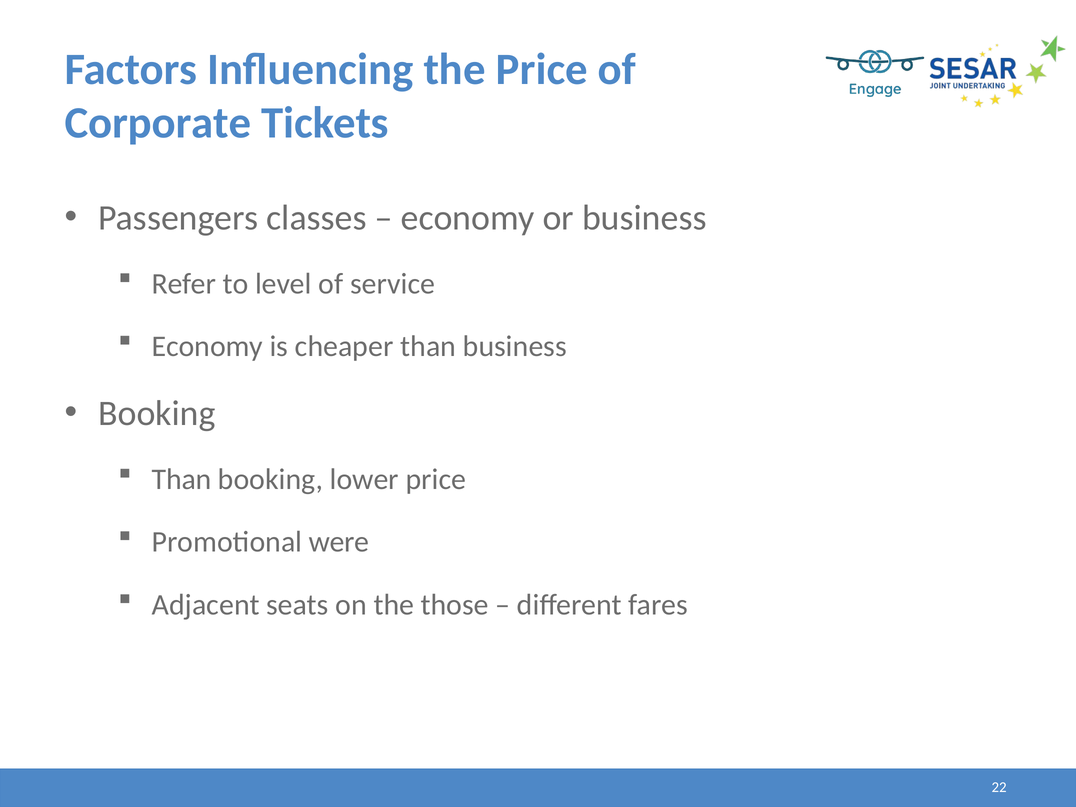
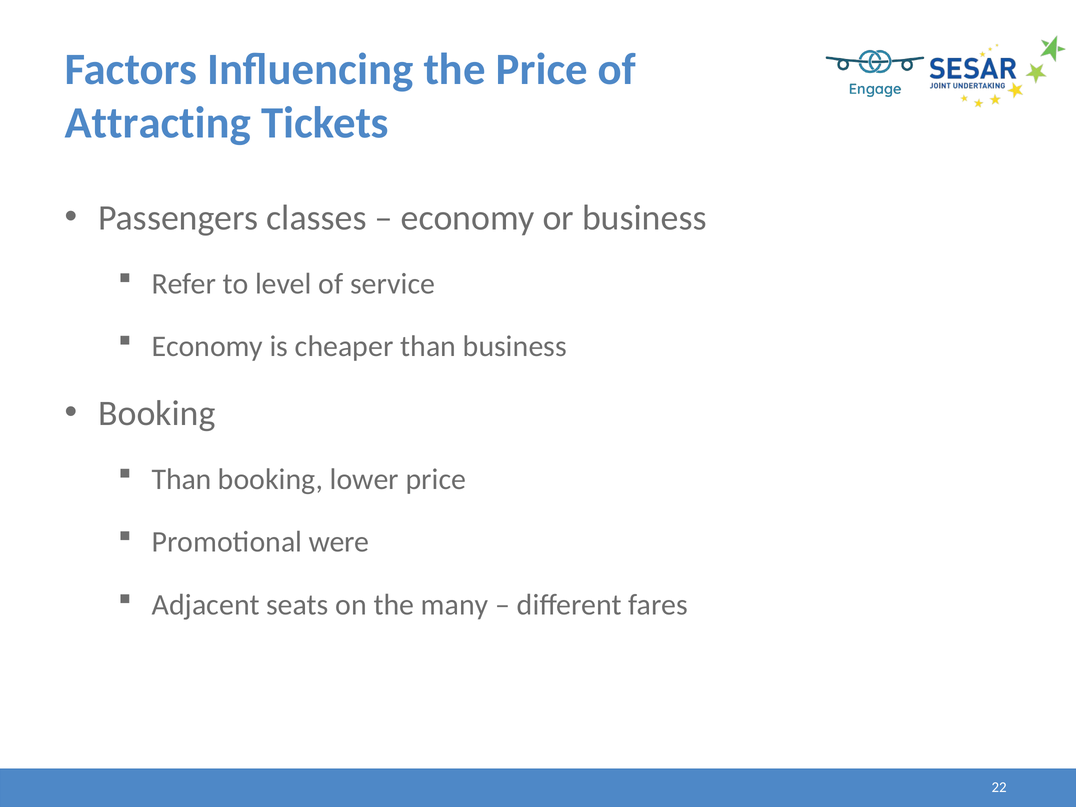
Corporate: Corporate -> Attracting (158, 123)
those: those -> many (455, 605)
